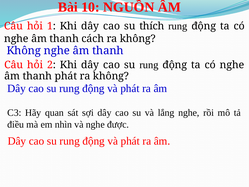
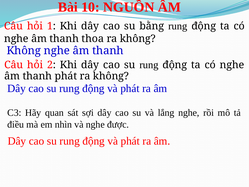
thích: thích -> bằng (152, 26)
cách: cách -> thoa (93, 39)
